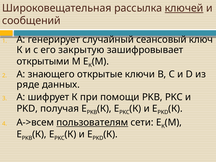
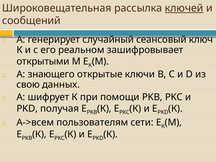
закрытую: закрытую -> реальном (81, 50)
ряде: ряде -> свою (28, 85)
пользователям underline: present -> none (92, 122)
